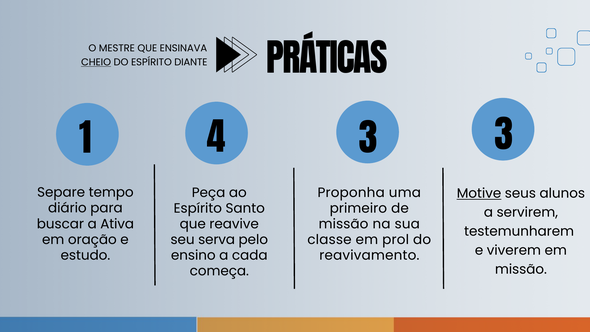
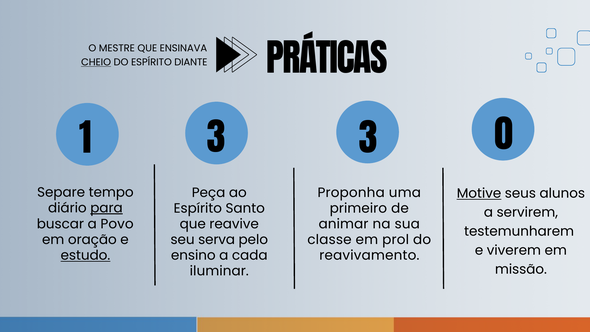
1 4: 4 -> 3 (216, 139)
3 3: 3 -> 0 (504, 137)
para underline: none -> present (106, 208)
Ativa: Ativa -> Povo (117, 224)
missão: missão -> animar (343, 224)
estudo underline: none -> present (85, 255)
começa: começa -> iluminar (219, 271)
